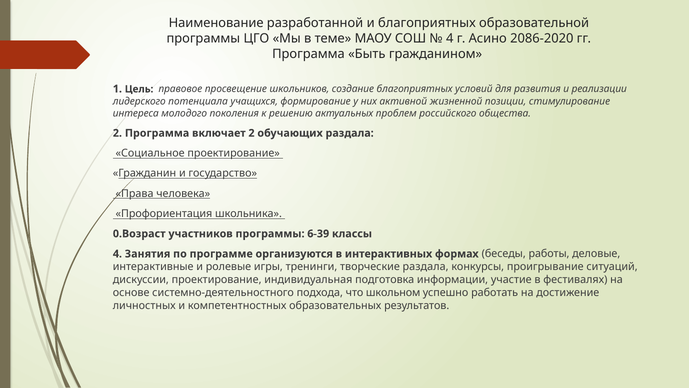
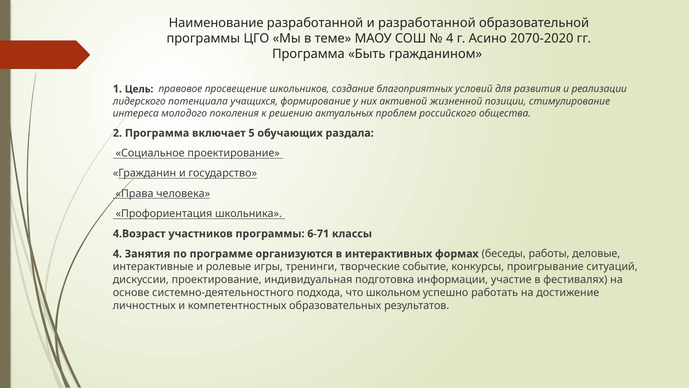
и благоприятных: благоприятных -> разработанной (427, 23)
2086-2020: 2086-2020 -> 2070-2020 (542, 38)
включает 2: 2 -> 5 (252, 133)
0.Возраст: 0.Возраст -> 4.Возраст (139, 233)
6-39: 6-39 -> 6-71 (318, 233)
творческие раздала: раздала -> событие (426, 266)
